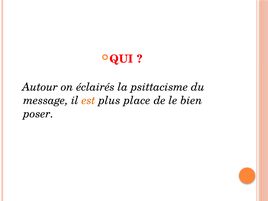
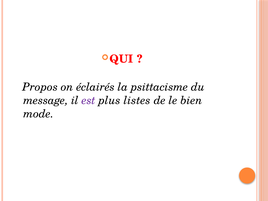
Autour: Autour -> Propos (40, 87)
est colour: orange -> purple (89, 100)
place: place -> listes (137, 100)
poser: poser -> mode (39, 114)
